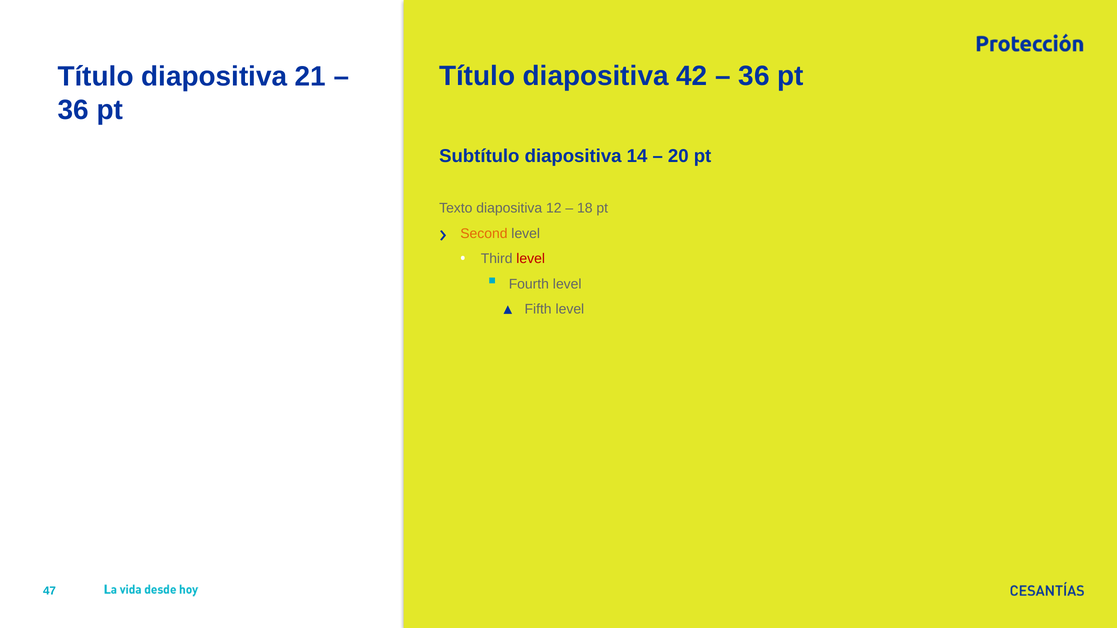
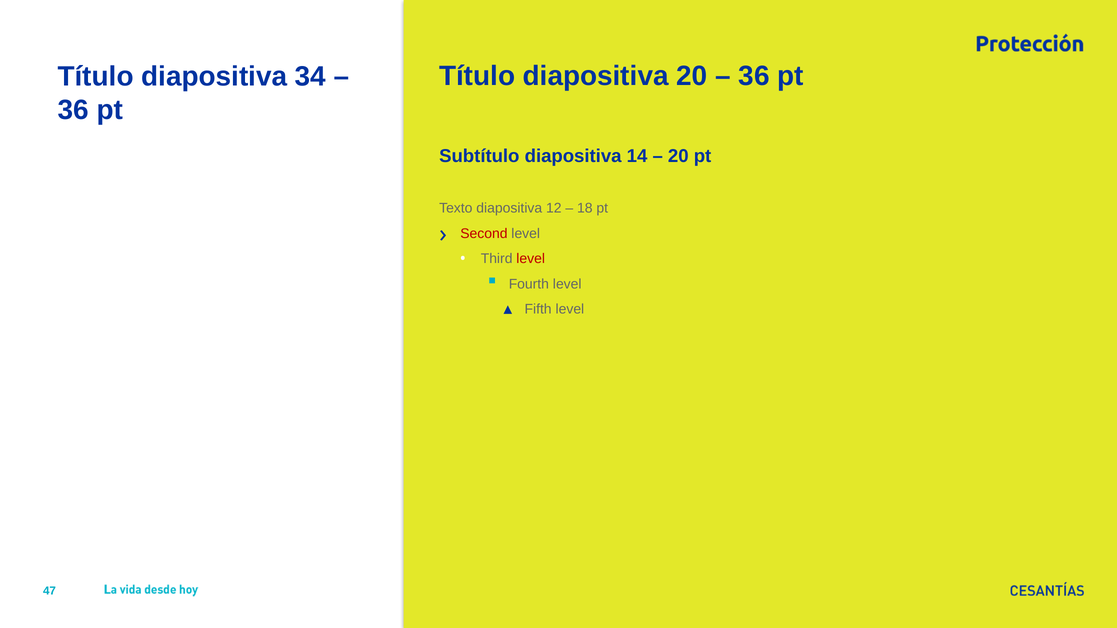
diapositiva 42: 42 -> 20 (692, 76)
21: 21 -> 34 (311, 76)
Second colour: orange -> red (484, 234)
